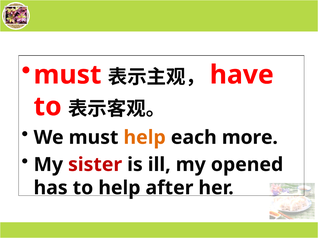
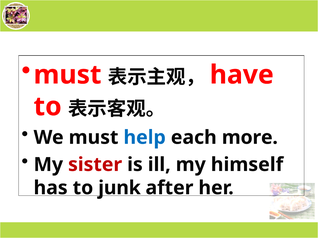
help colour: orange -> blue (145, 138)
opened: opened -> himself (247, 165)
to help: help -> junk (119, 188)
